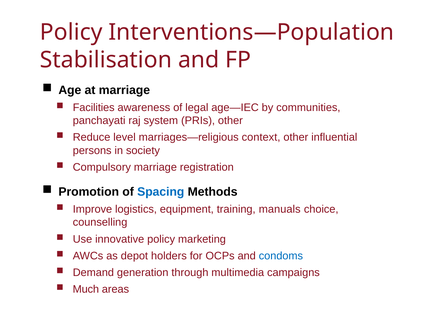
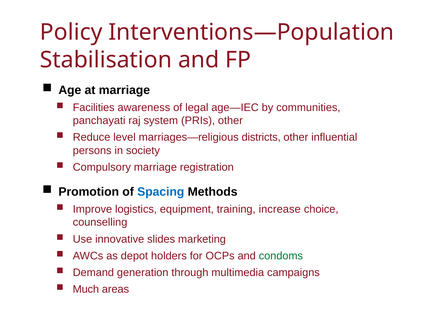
context: context -> districts (261, 137)
manuals: manuals -> increase (280, 209)
innovative policy: policy -> slides (161, 239)
condoms colour: blue -> green (281, 256)
